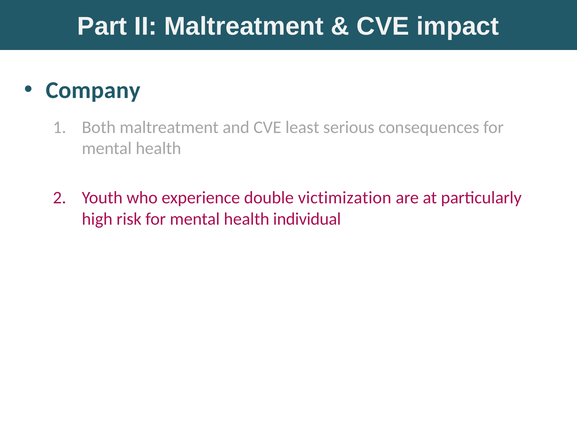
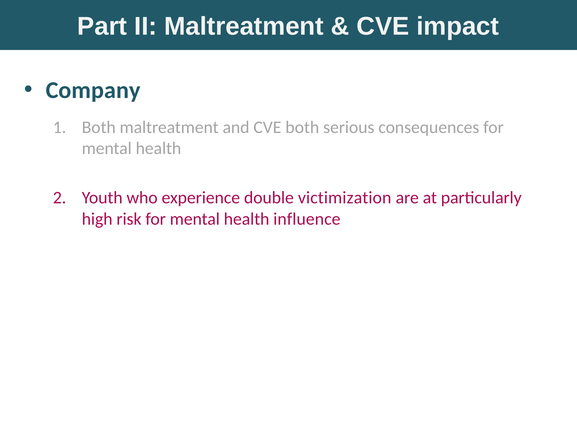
CVE least: least -> both (302, 127)
individual: individual -> influence (307, 219)
